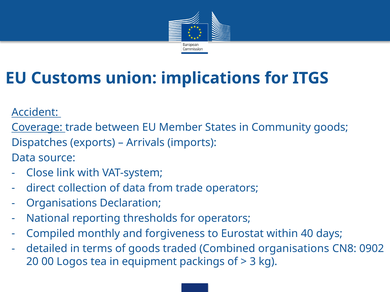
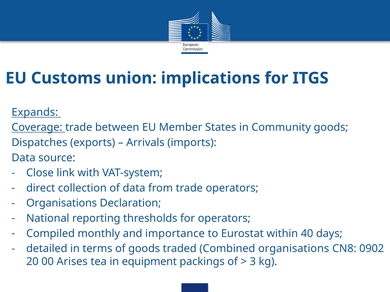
Accident: Accident -> Expands (35, 112)
forgiveness: forgiveness -> importance (175, 234)
Logos: Logos -> Arises (72, 262)
